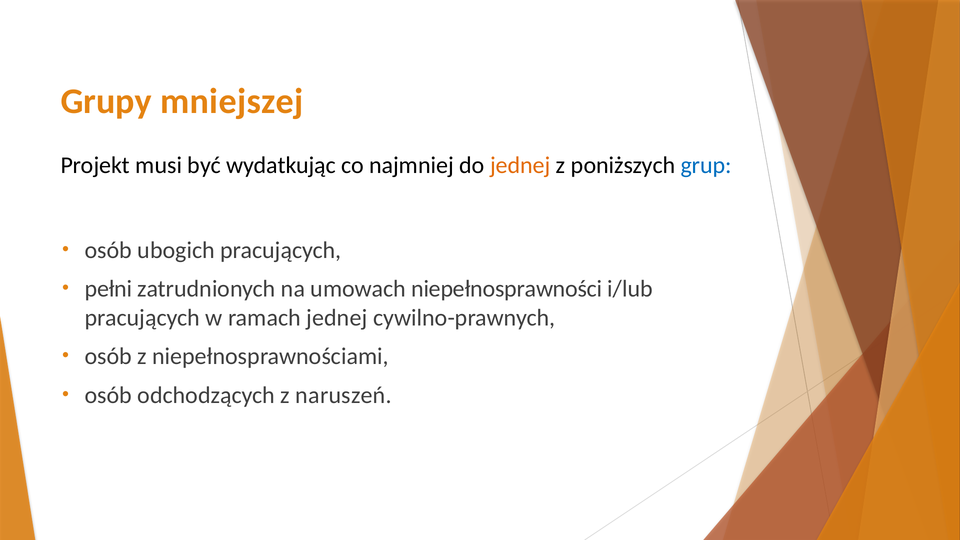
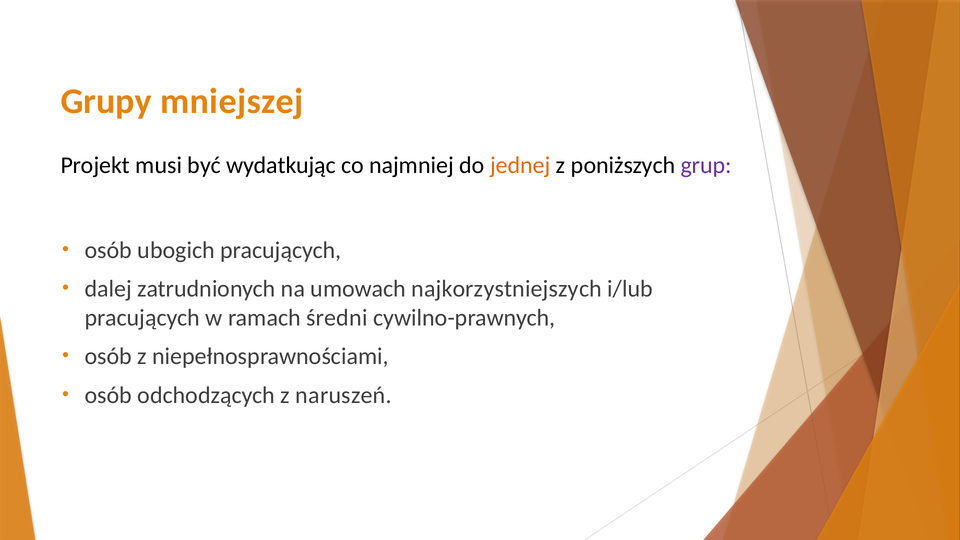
grup colour: blue -> purple (706, 165)
pełni: pełni -> dalej (108, 289)
niepełnosprawności: niepełnosprawności -> najkorzystniejszych (507, 289)
ramach jednej: jednej -> średni (337, 318)
